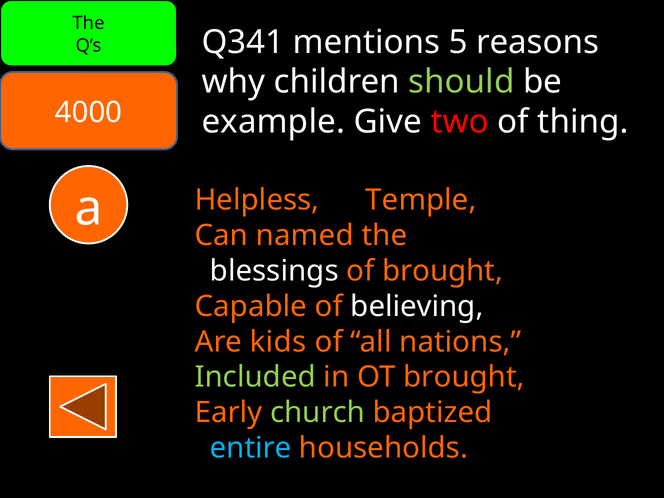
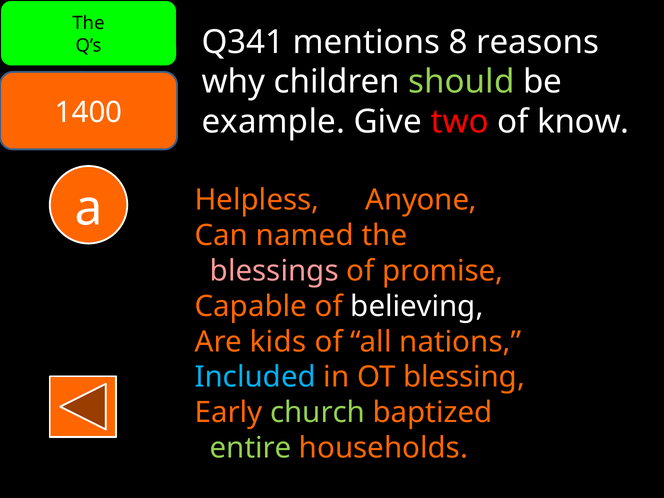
5: 5 -> 8 (458, 42)
4000: 4000 -> 1400 (89, 113)
thing: thing -> know (583, 122)
Temple: Temple -> Anyone (421, 200)
blessings colour: white -> pink (274, 271)
of brought: brought -> promise (443, 271)
Included colour: light green -> light blue (255, 377)
OT brought: brought -> blessing (464, 377)
entire colour: light blue -> light green (251, 448)
